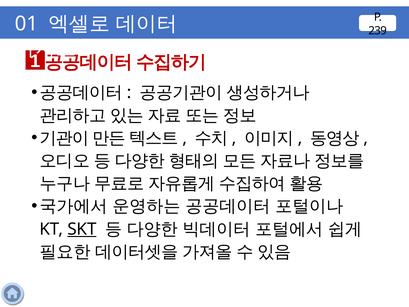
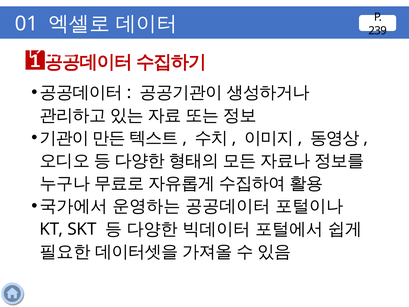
SKT underline: present -> none (82, 229)
